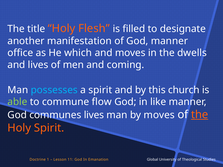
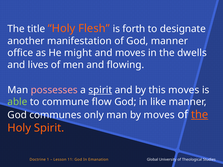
filled: filled -> forth (134, 29)
which: which -> might (78, 53)
coming: coming -> flowing (126, 65)
possesses colour: light blue -> pink (54, 90)
spirit underline: none -> present (100, 90)
this church: church -> moves (184, 90)
communes lives: lives -> only (94, 115)
